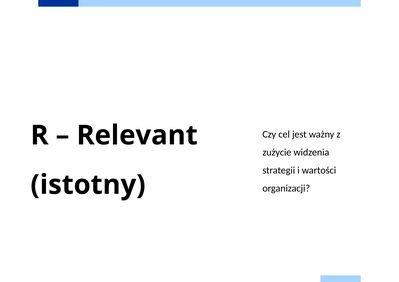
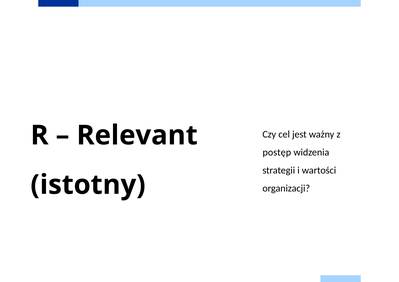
zużycie: zużycie -> postęp (277, 152)
